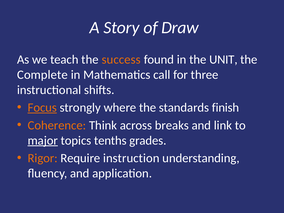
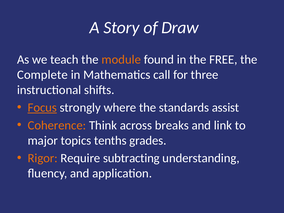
success: success -> module (121, 60)
UNIT: UNIT -> FREE (223, 60)
finish: finish -> assist (226, 108)
major underline: present -> none (43, 140)
instruction: instruction -> subtracting (131, 158)
